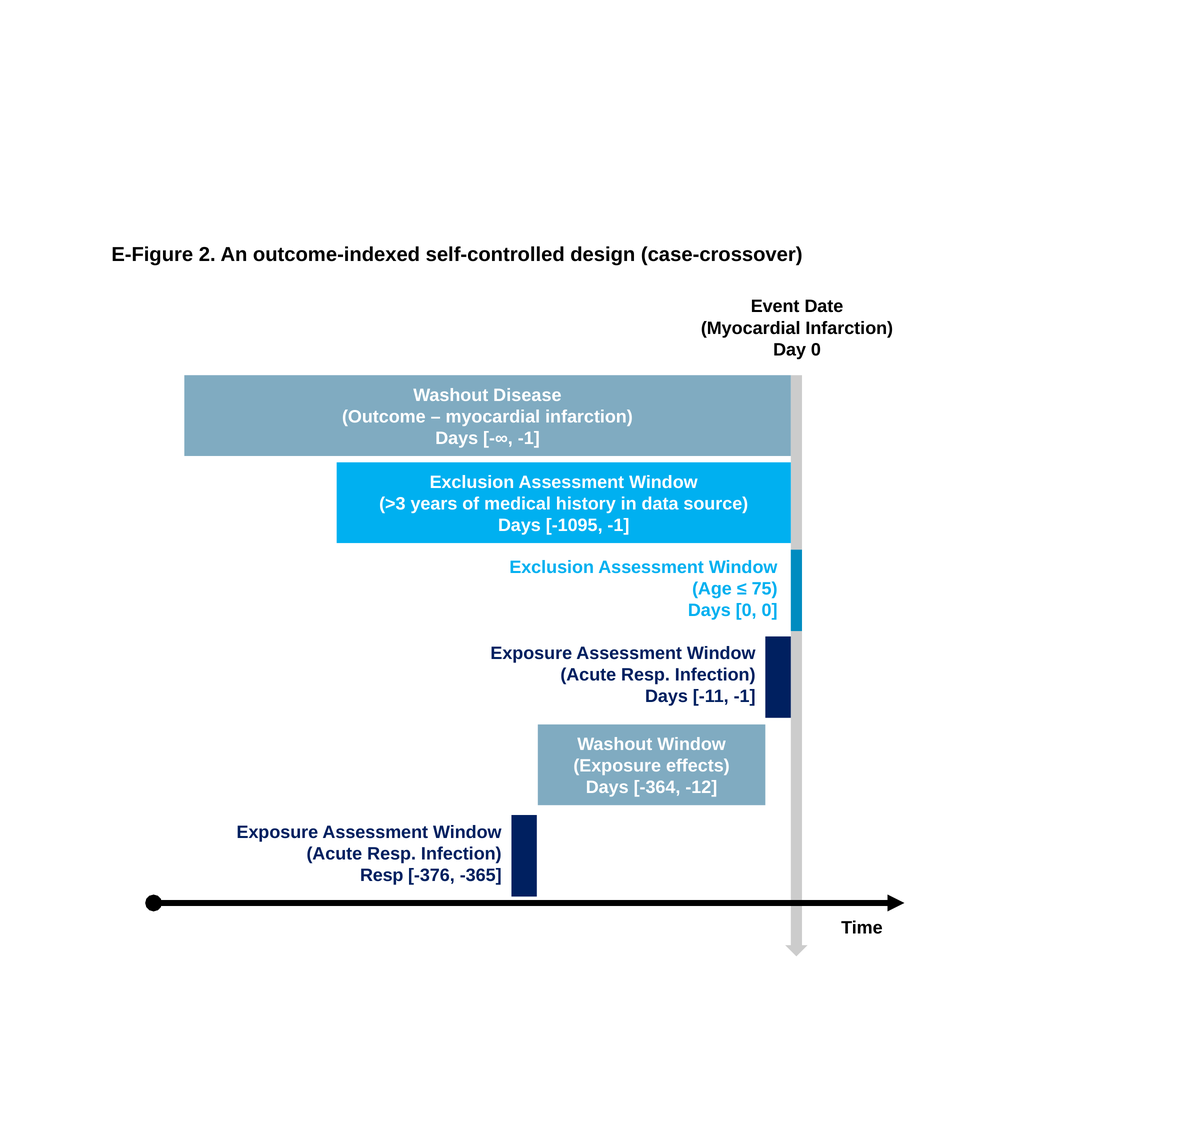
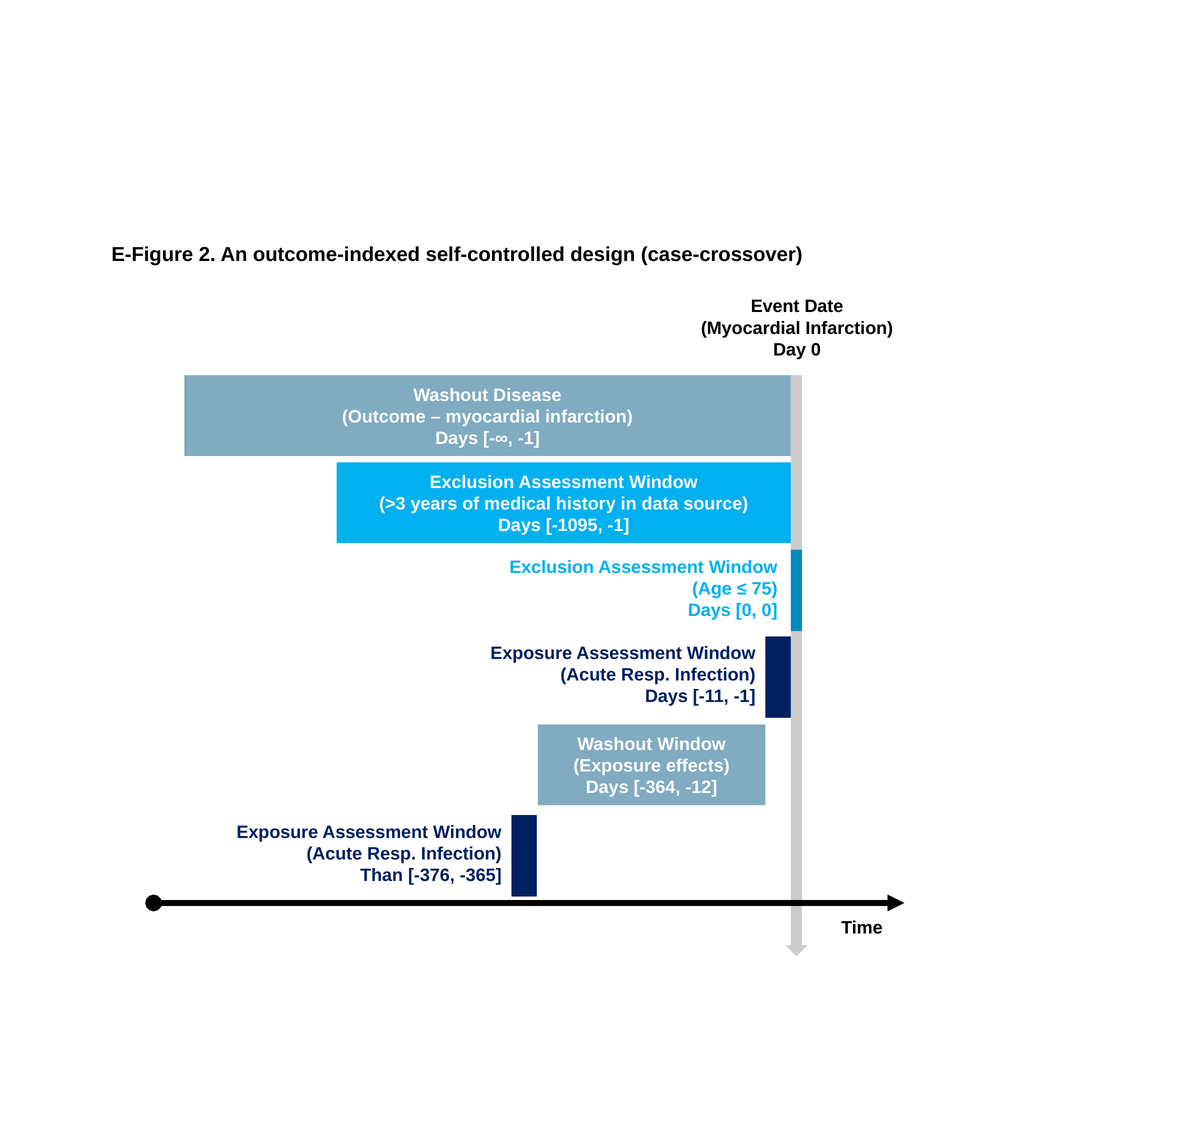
Resp: Resp -> Than (382, 875)
